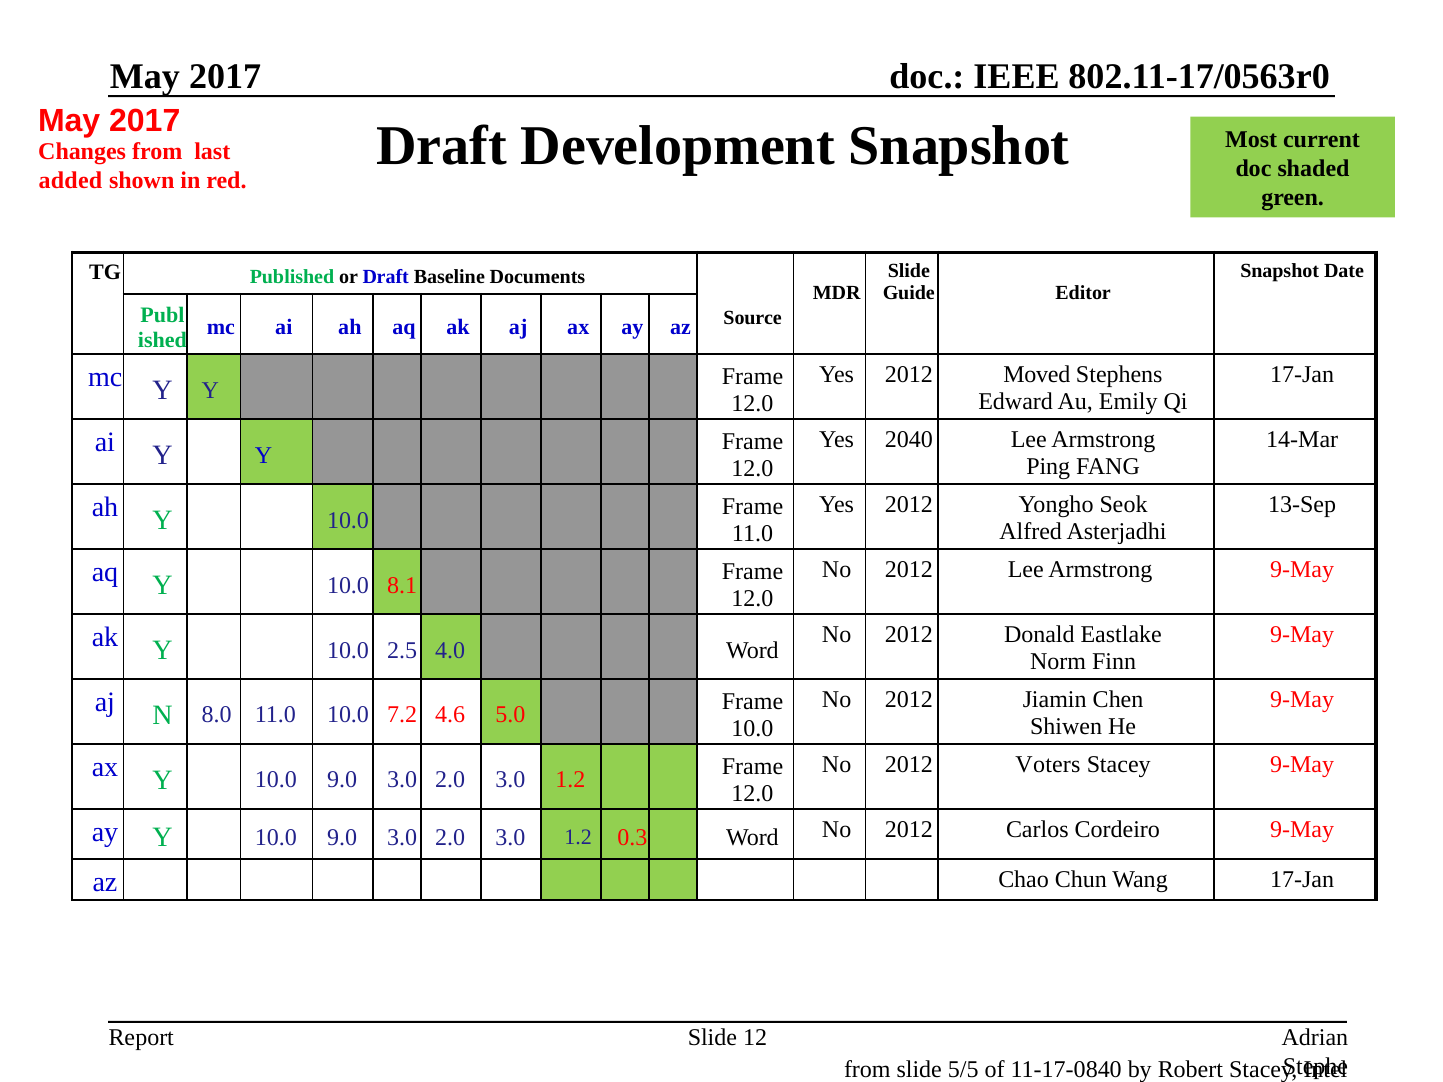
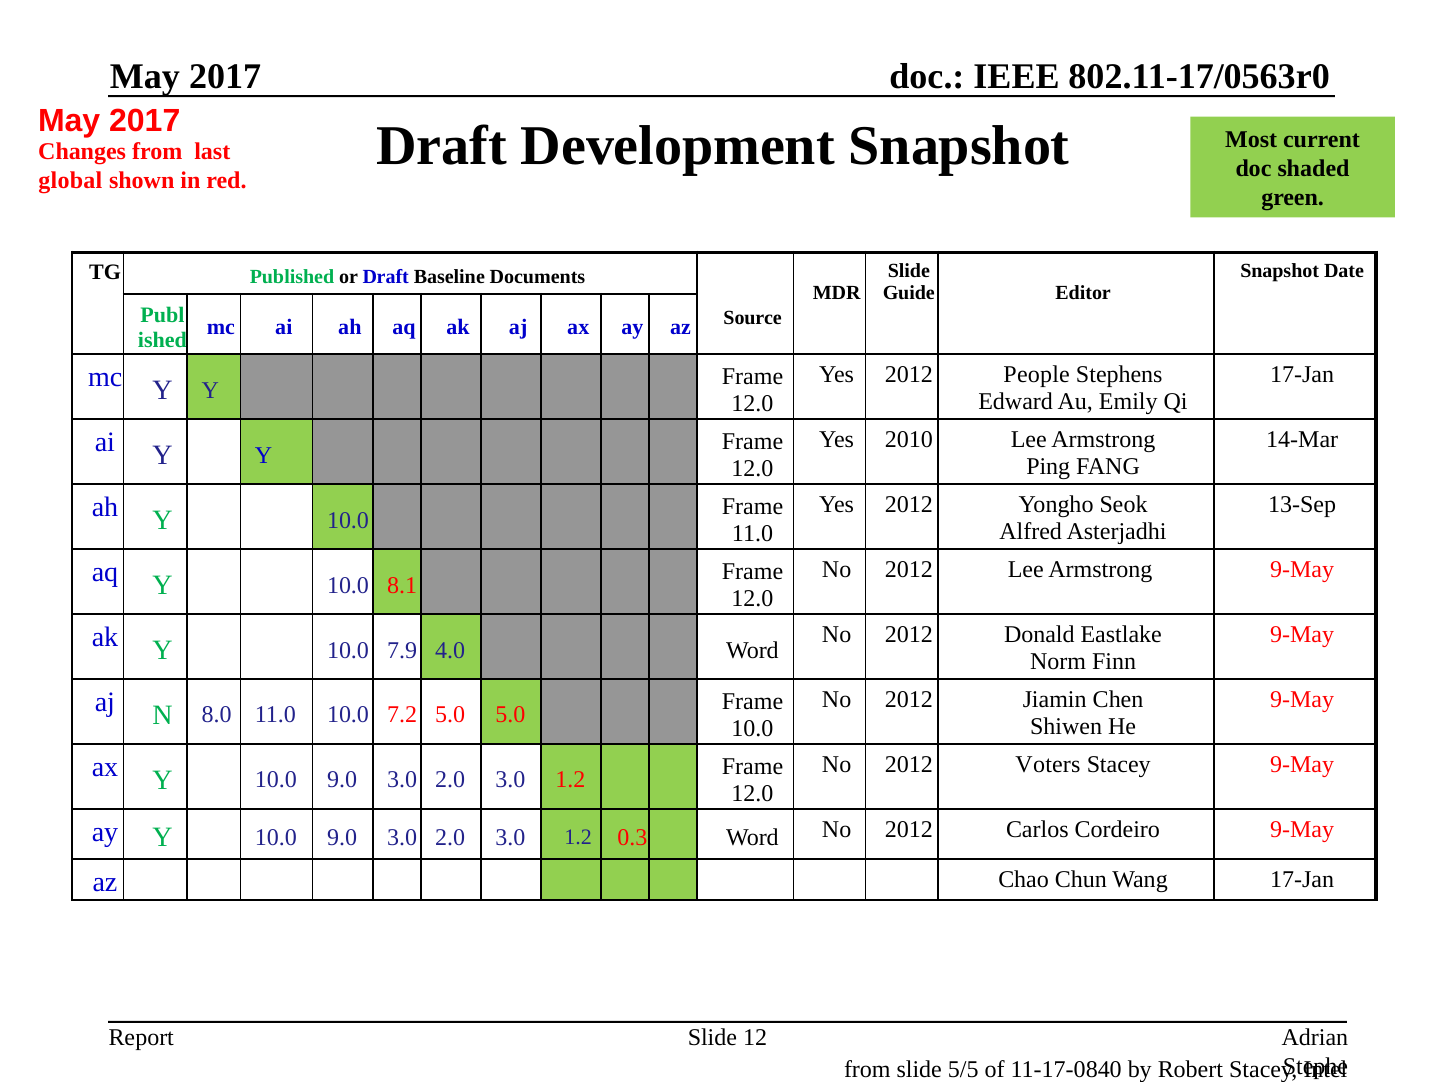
added: added -> global (70, 181)
Moved: Moved -> People (1037, 375)
2040: 2040 -> 2010 (909, 440)
2.5: 2.5 -> 7.9 (402, 650)
7.2 4.6: 4.6 -> 5.0 (450, 715)
